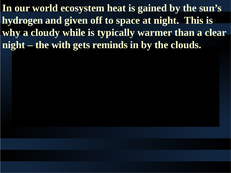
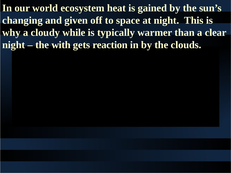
hydrogen: hydrogen -> changing (22, 20)
reminds: reminds -> reaction (110, 45)
